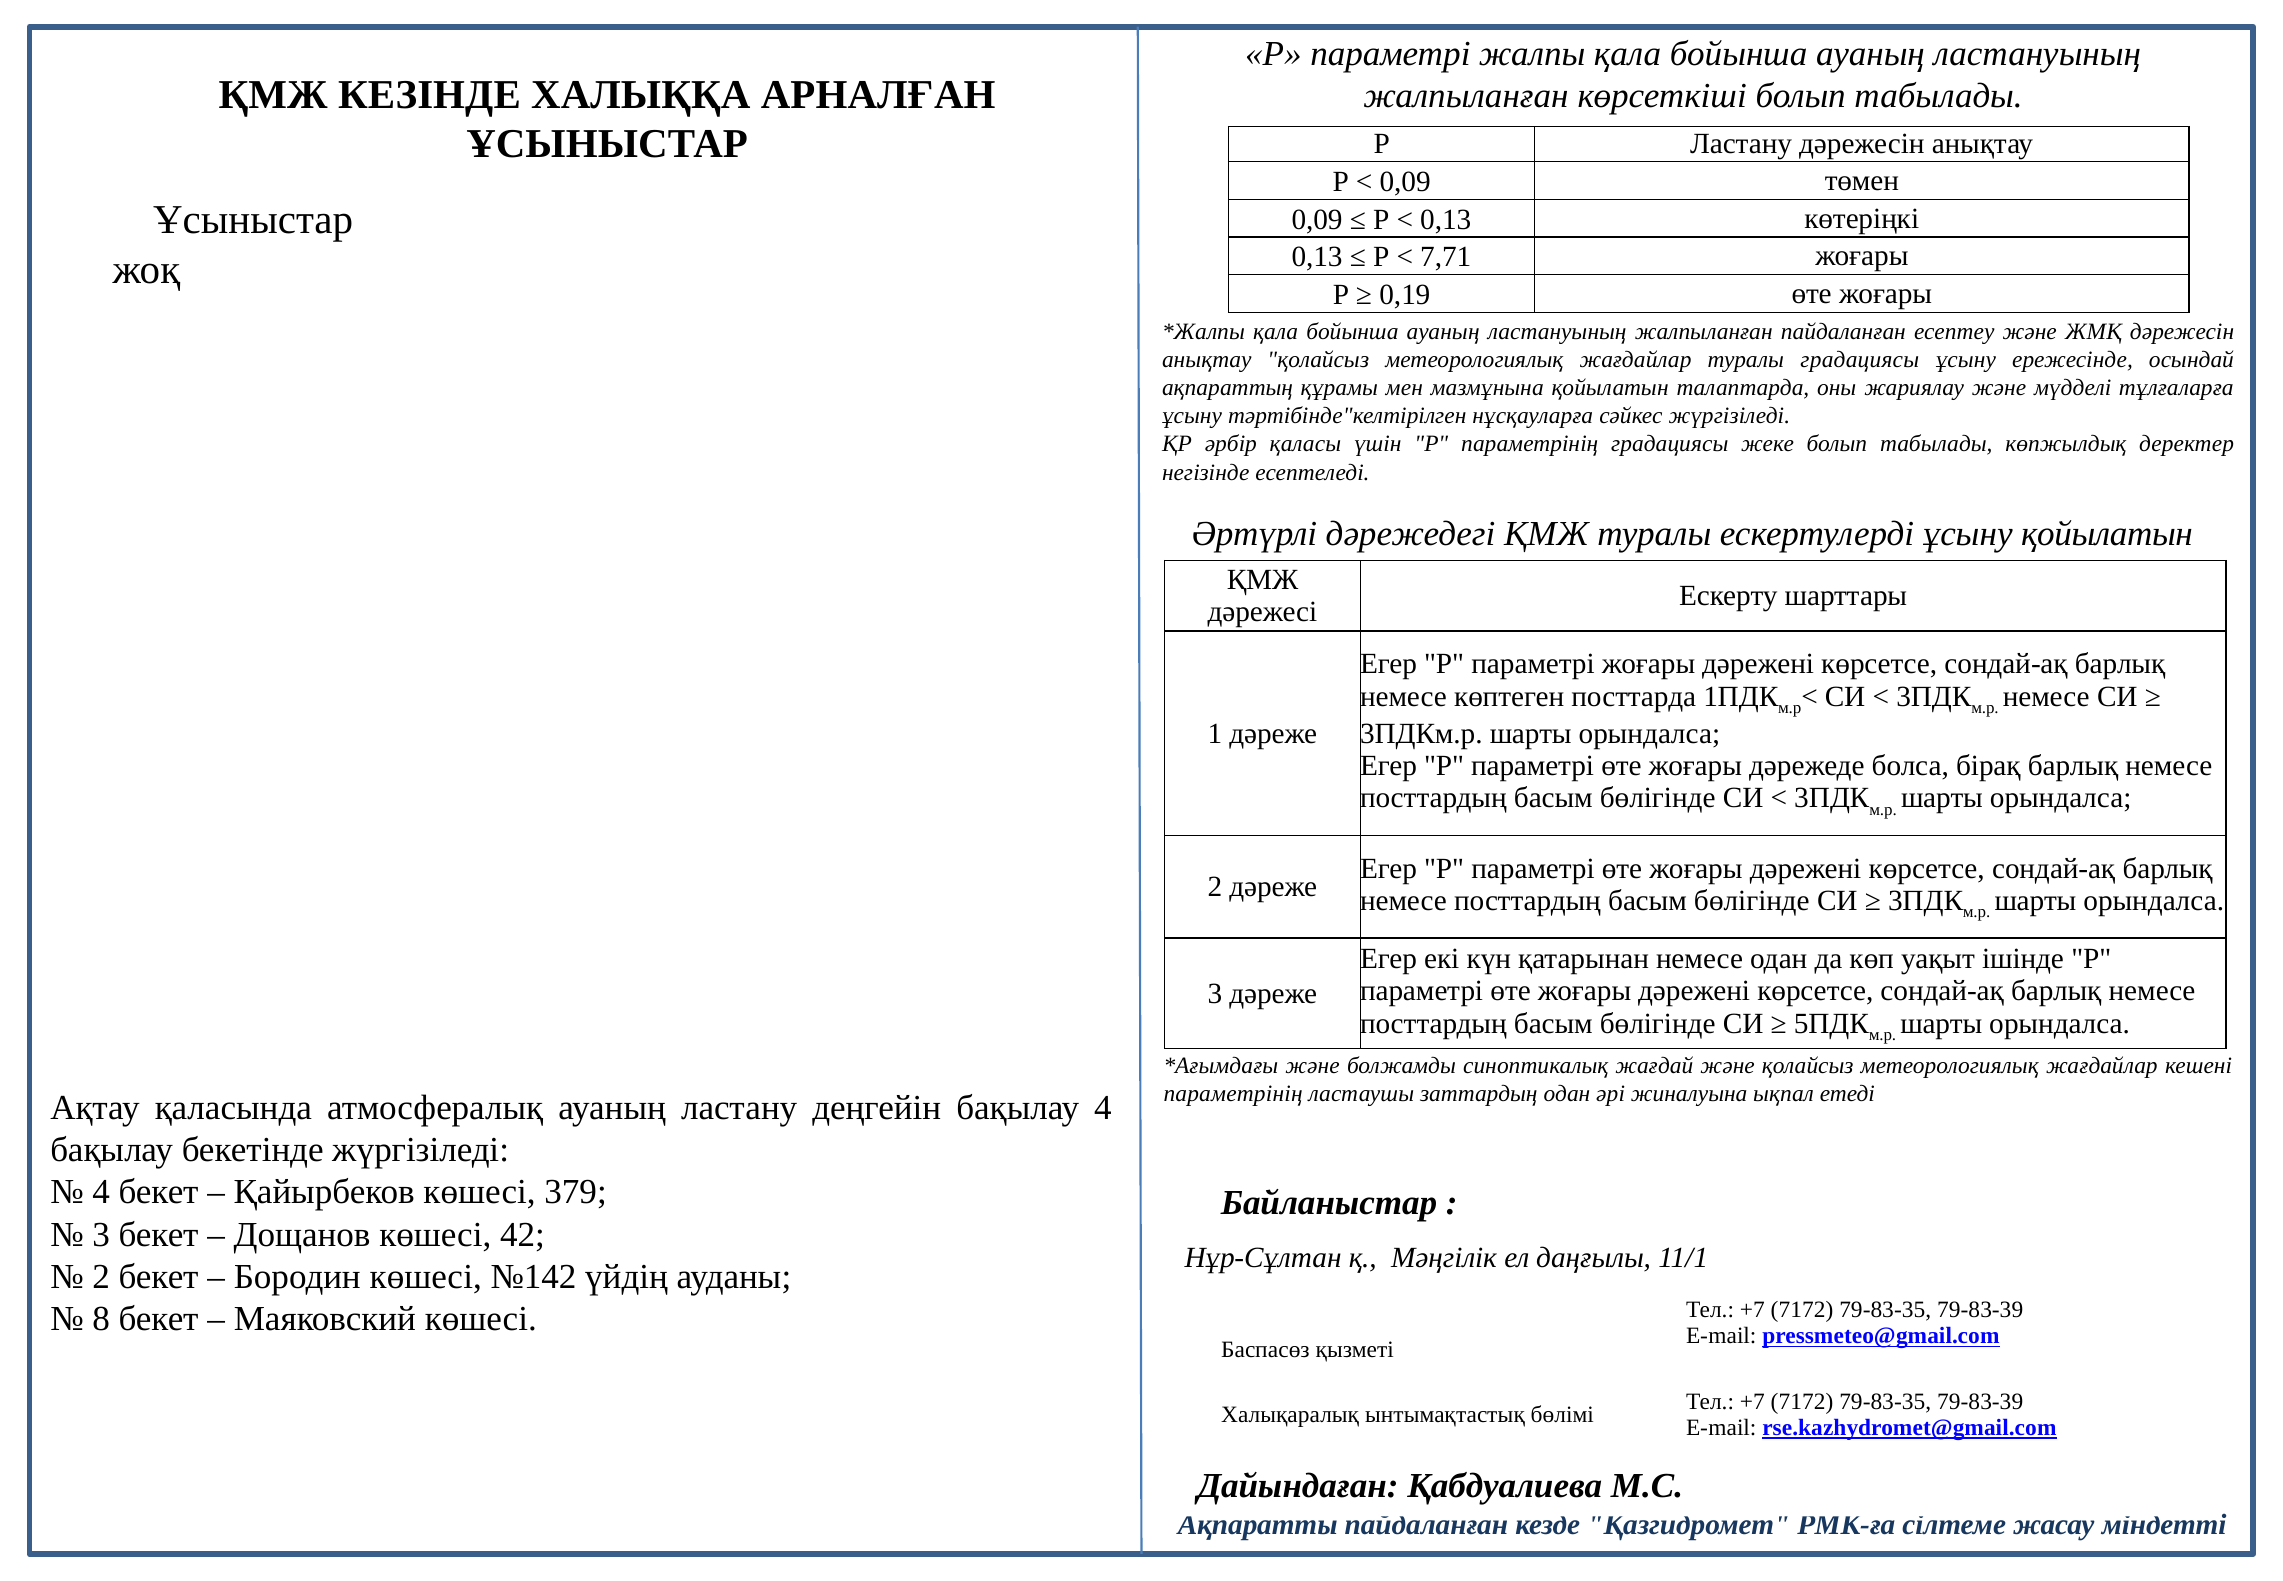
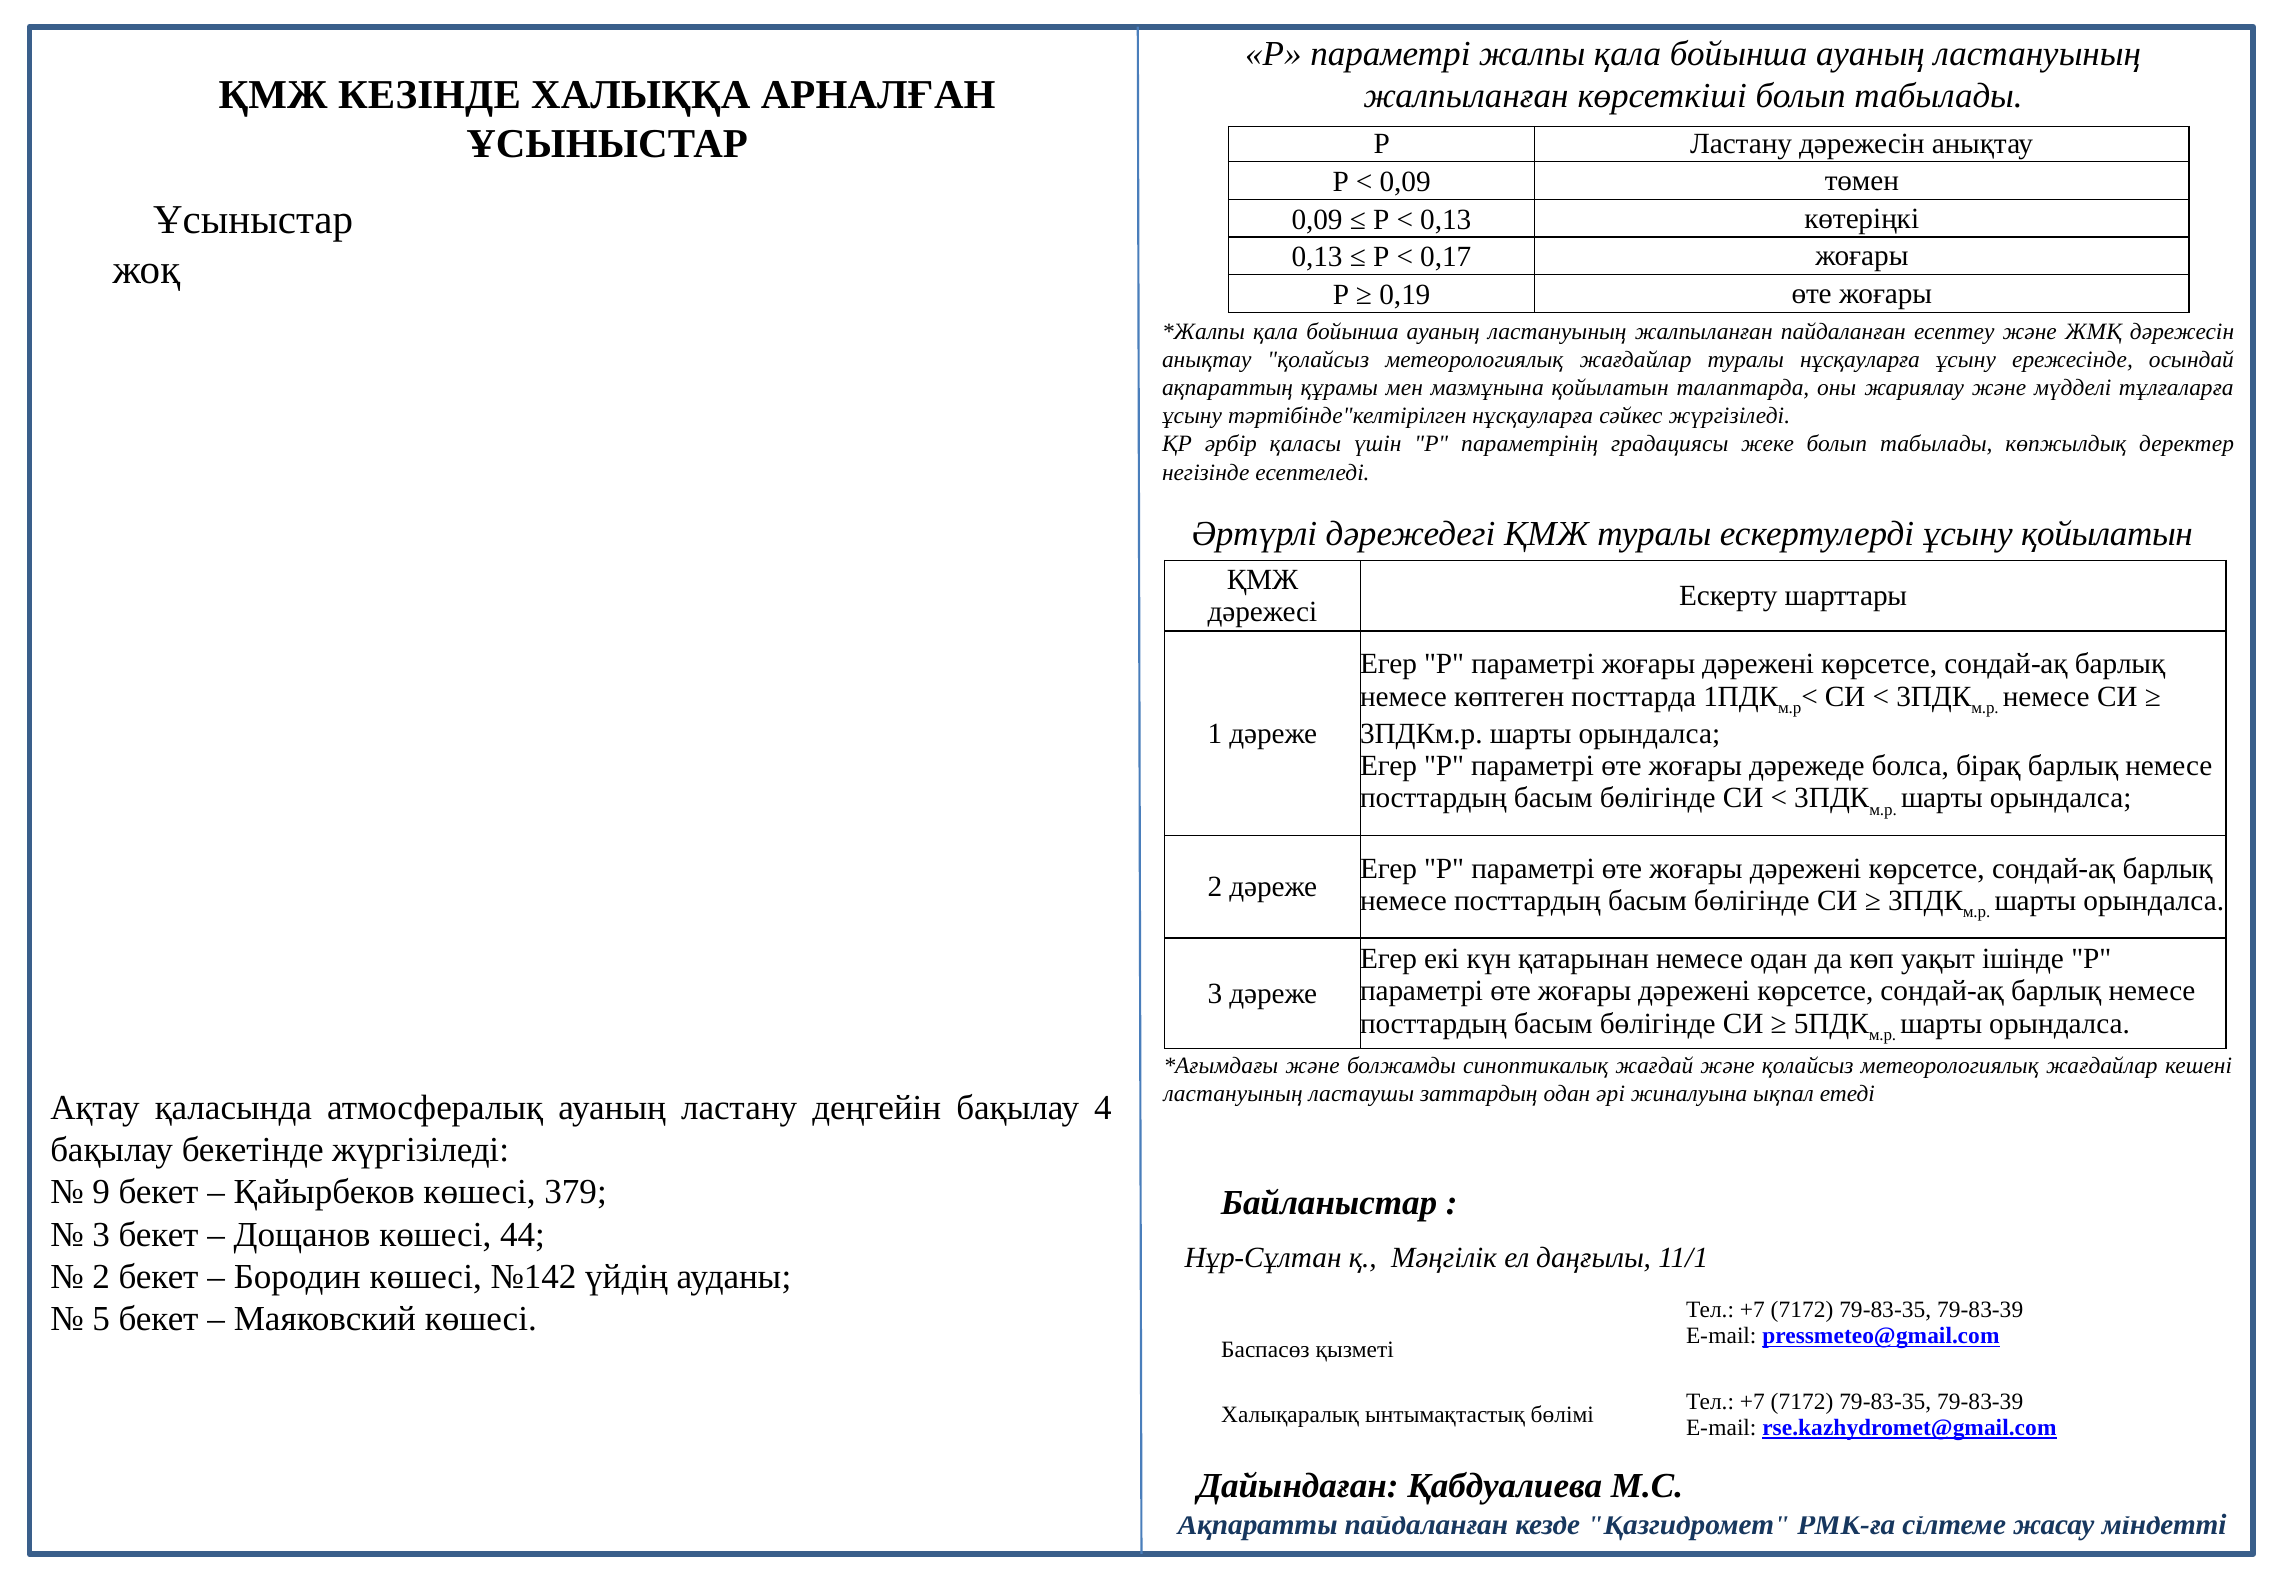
7,71: 7,71 -> 0,17 (1446, 257)
туралы градациясы: градациясы -> нұсқауларға (1860, 360)
параметрінің: параметрінің -> ластануының (1233, 1094)
4: 4 -> 9 (101, 1192)
42: 42 -> 44 (523, 1234)
8: 8 -> 5 (101, 1318)
